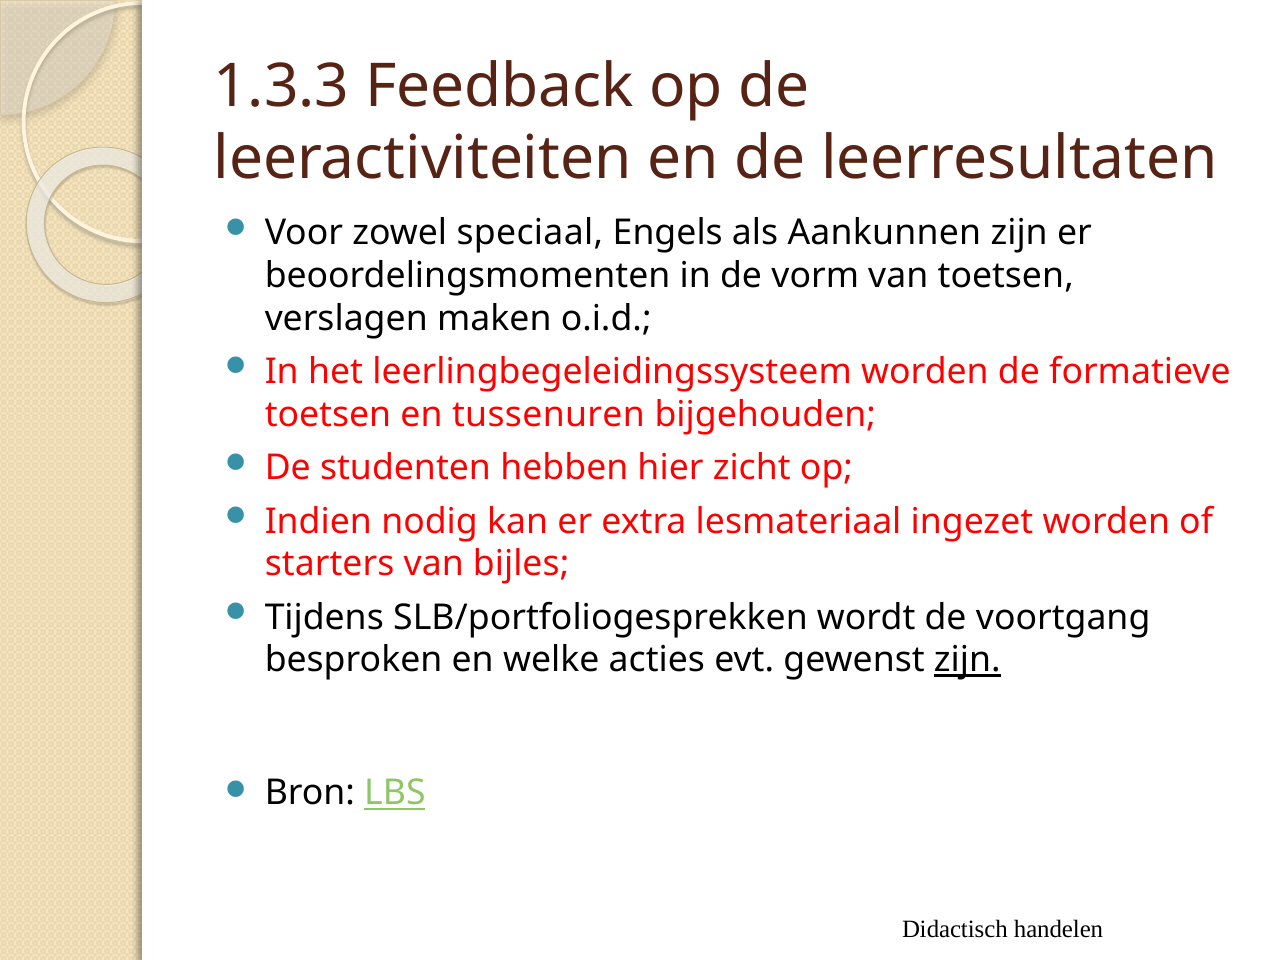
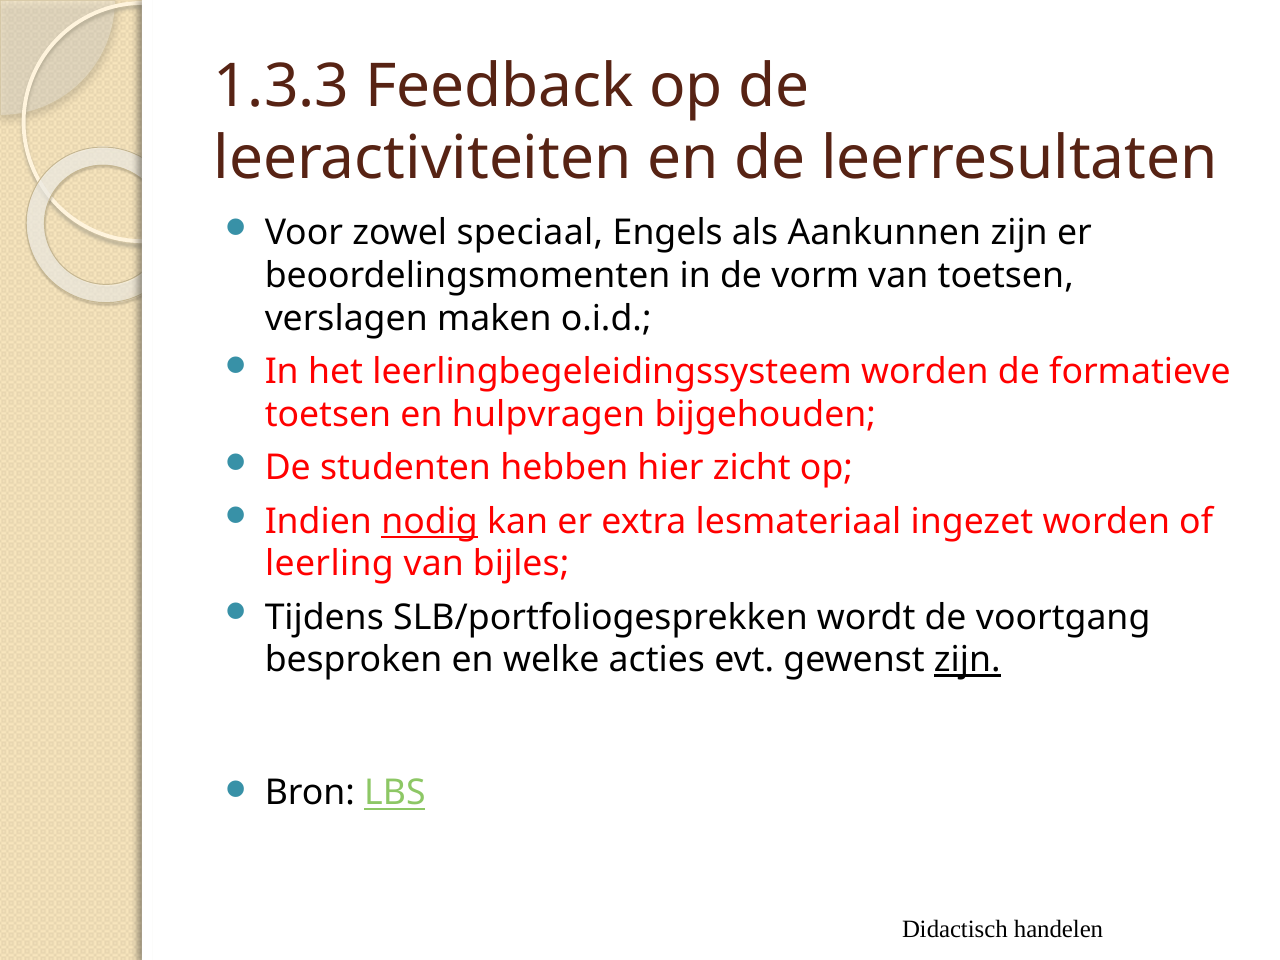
tussenuren: tussenuren -> hulpvragen (549, 414)
nodig underline: none -> present (430, 521)
starters: starters -> leerling (329, 564)
